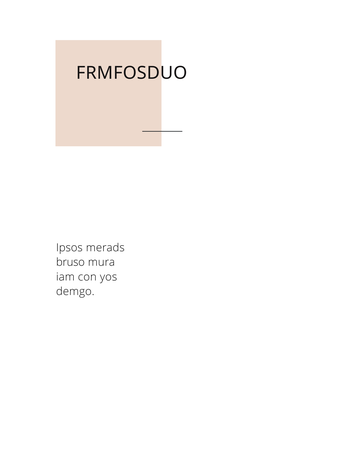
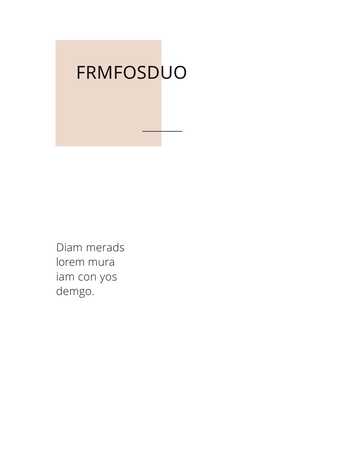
Ipsos: Ipsos -> Diam (69, 247)
bruso: bruso -> lorem (70, 262)
